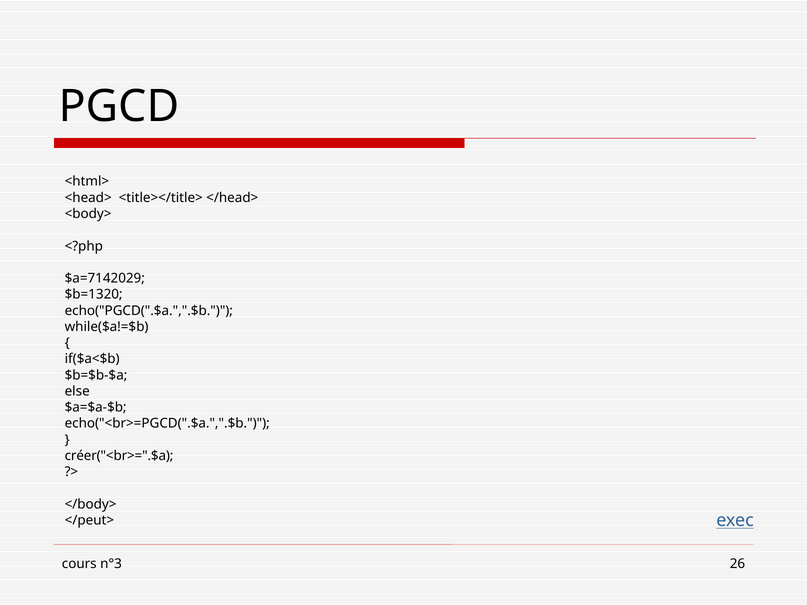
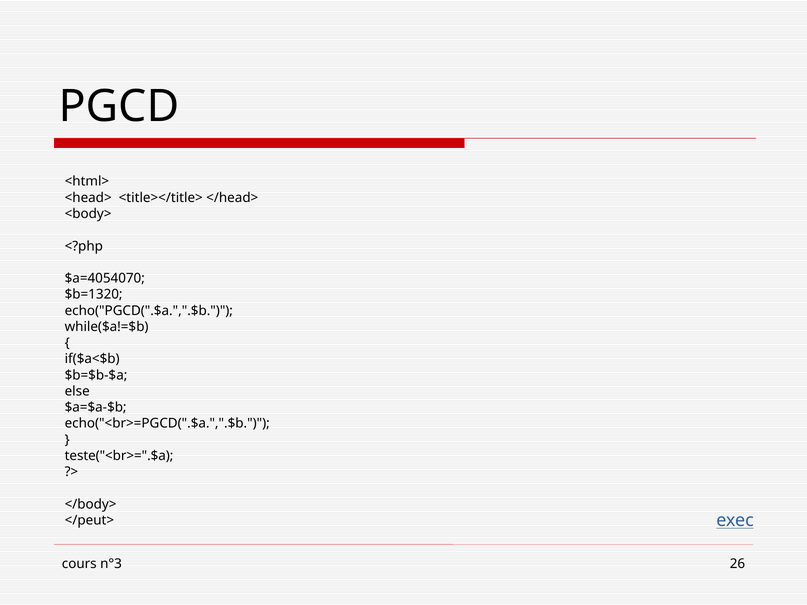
$a=7142029: $a=7142029 -> $a=4054070 (105, 278)
créer("<br>=".$a: créer("<br>=".$a -> teste("<br>=".$a (119, 456)
